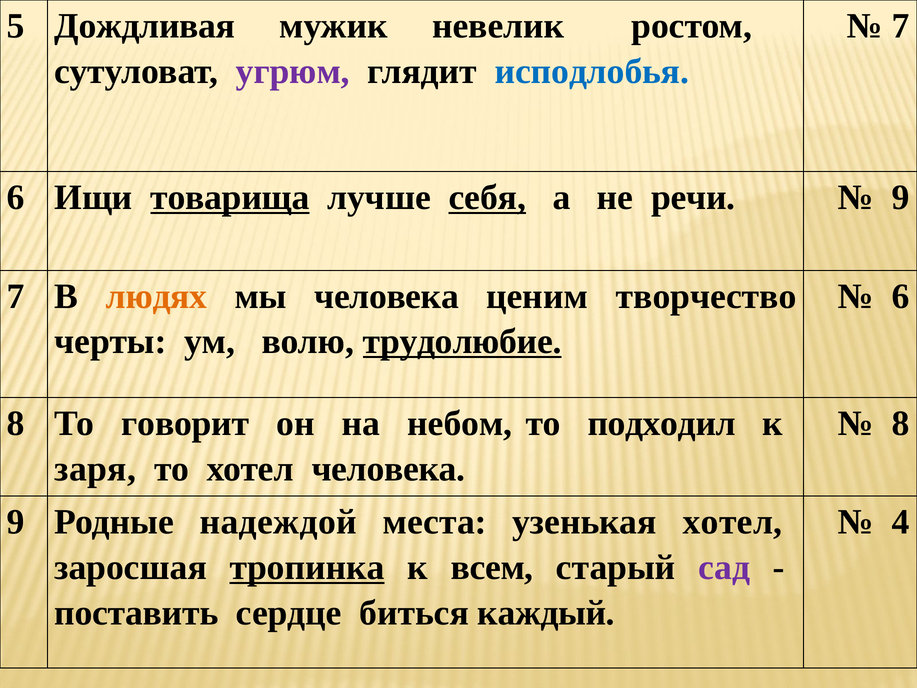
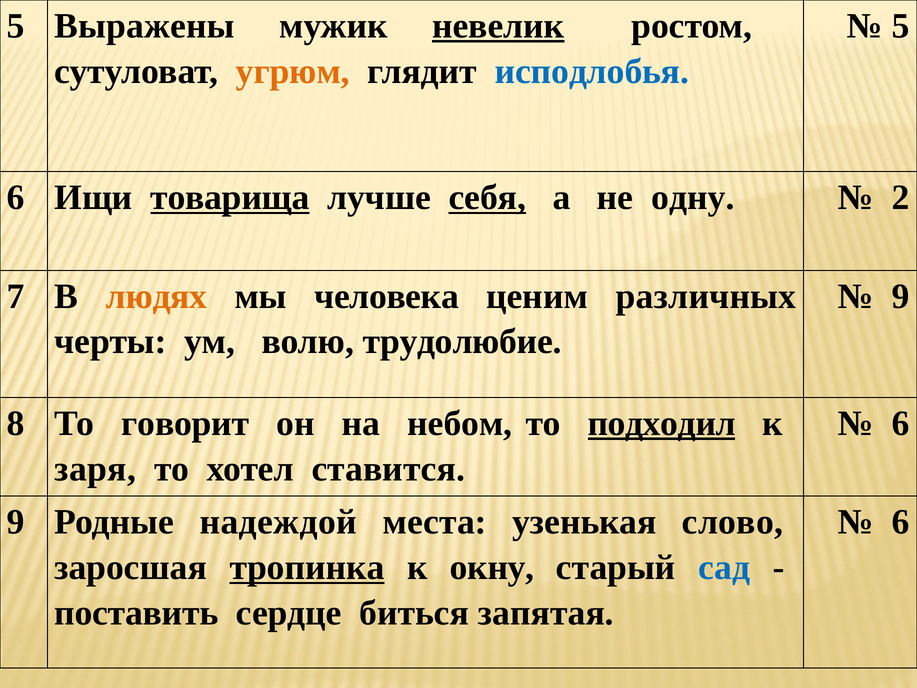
Дождливая: Дождливая -> Выражены (145, 26)
невелик underline: none -> present (498, 26)
7: 7 -> 5 (901, 26)
угрюм colour: purple -> orange (293, 71)
речи: речи -> одну (693, 198)
9: 9 -> 2 (901, 198)
творчество: творчество -> различных (706, 296)
6: 6 -> 9 (901, 296)
трудолюбие underline: present -> none (462, 342)
подходил underline: none -> present (662, 423)
8: 8 -> 6 (901, 423)
хотел человека: человека -> ставится (388, 469)
узенькая хотел: хотел -> слово (733, 522)
4: 4 -> 6 (901, 522)
всем: всем -> окну (492, 567)
сад colour: purple -> blue (724, 567)
каждый: каждый -> запятая (546, 613)
